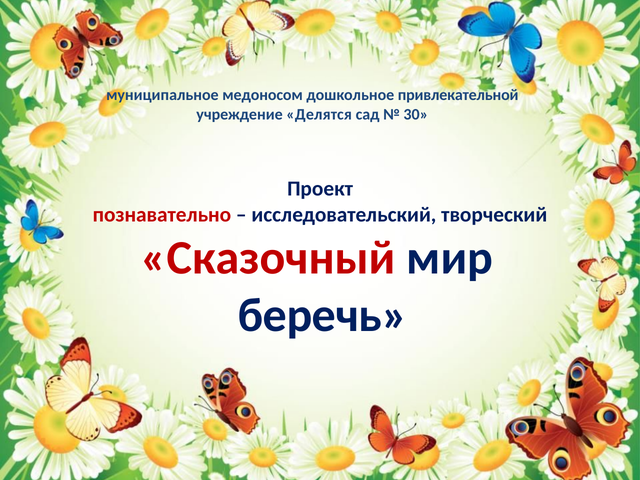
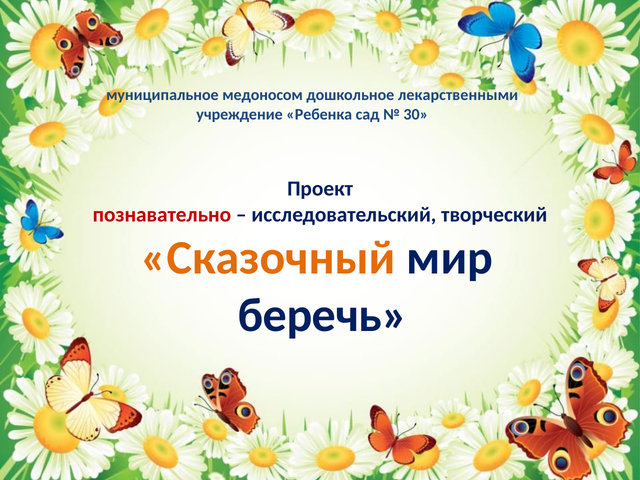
привлекательной: привлекательной -> лекарственными (458, 95)
Делятся: Делятся -> Ребенка (319, 114)
Сказочный colour: red -> orange (268, 258)
